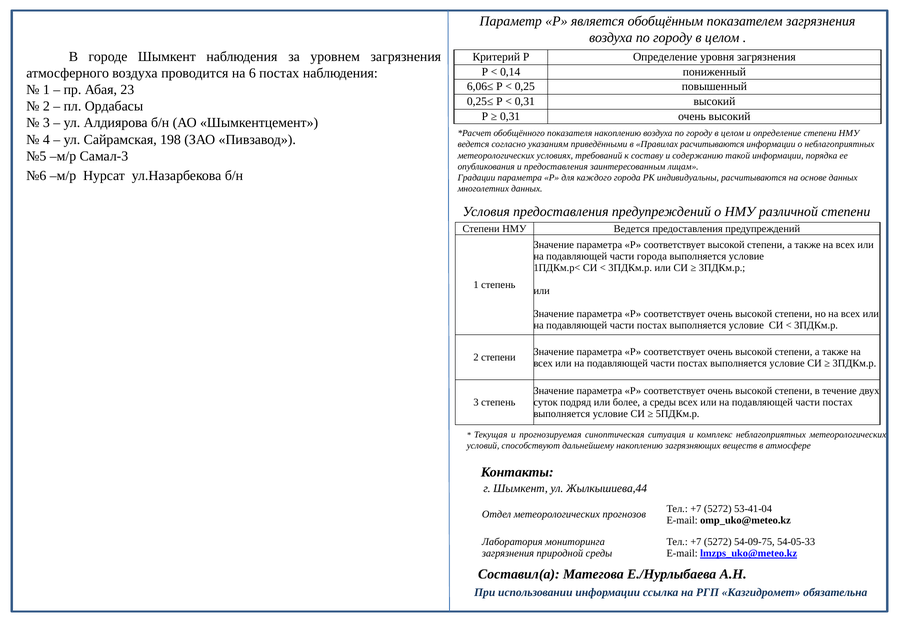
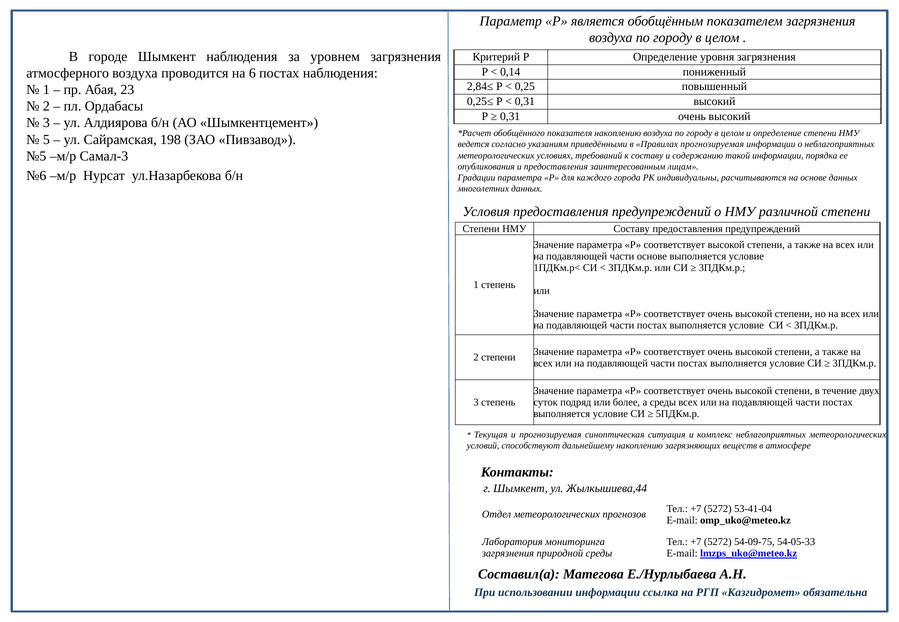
6,06≤: 6,06≤ -> 2,84≤ (480, 87)
4: 4 -> 5 (46, 140)
Правилах расчитываются: расчитываются -> прогнозируемая (712, 145)
Ведется: Ведется -> Составу (632, 229)
части города: города -> основе (652, 256)
